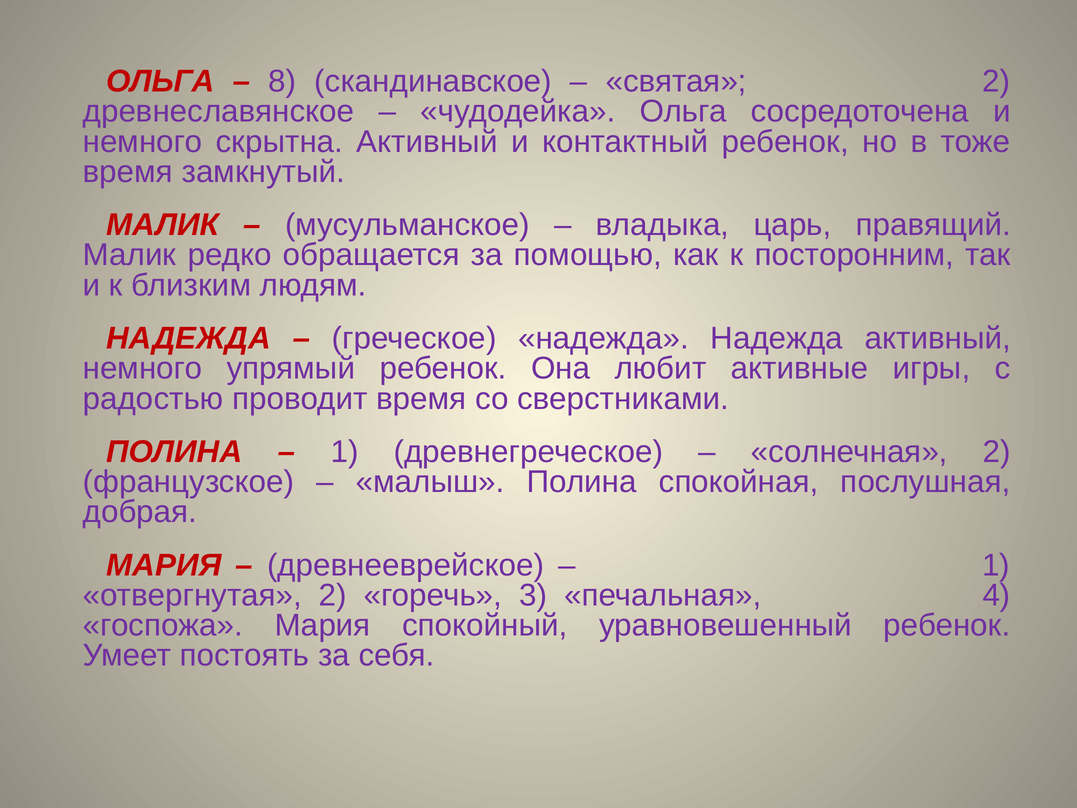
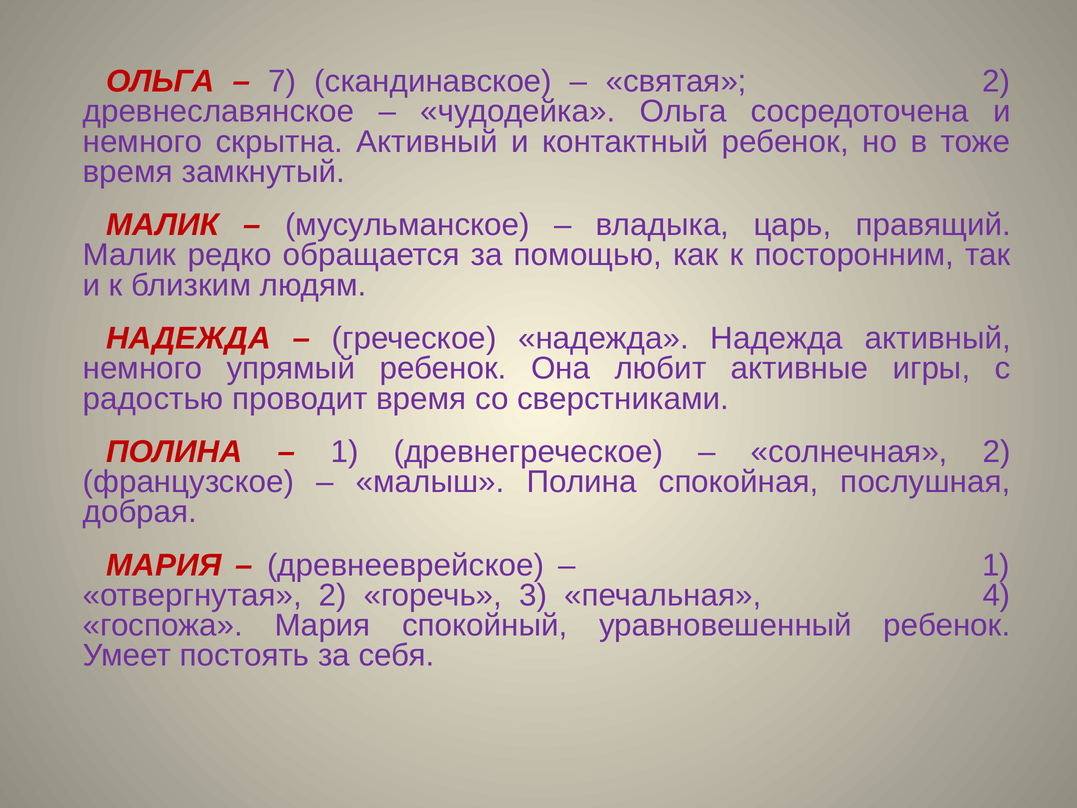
8: 8 -> 7 (282, 81)
